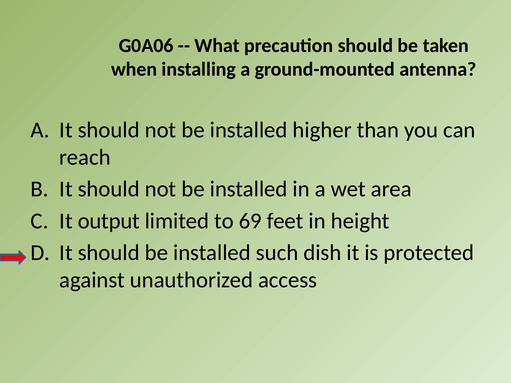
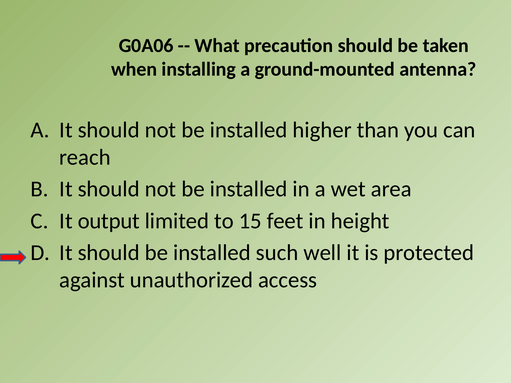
69: 69 -> 15 (250, 221)
dish: dish -> well (322, 253)
